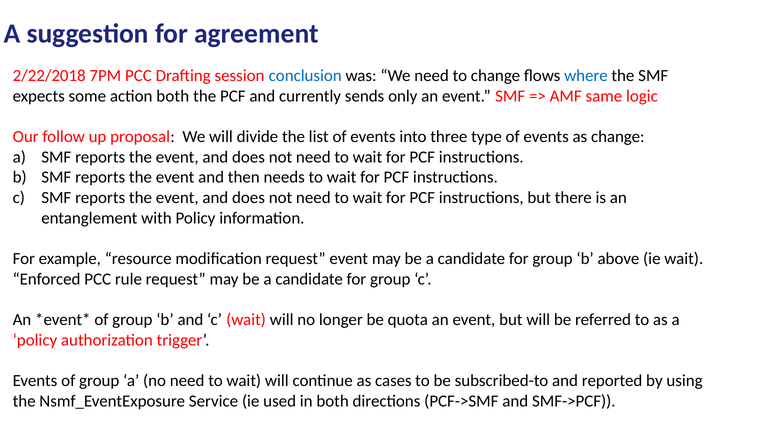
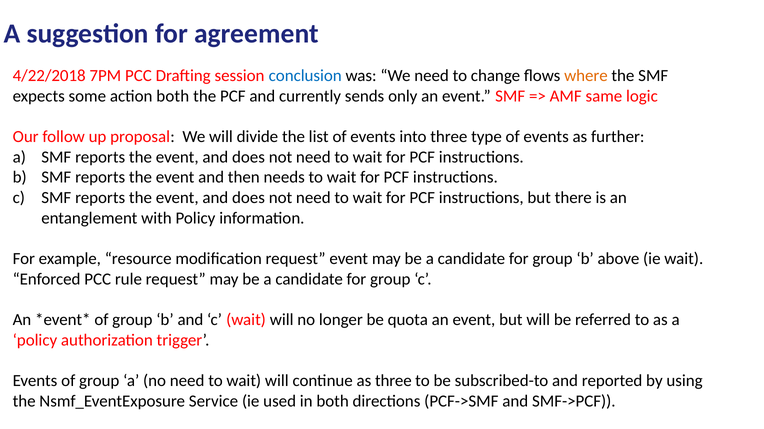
2/22/2018: 2/22/2018 -> 4/22/2018 (49, 76)
where colour: blue -> orange (586, 76)
as change: change -> further (618, 137)
as cases: cases -> three (393, 381)
